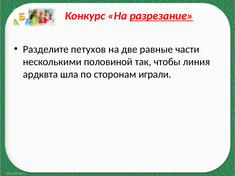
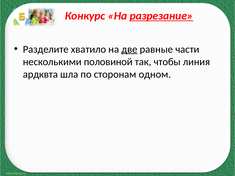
петухов: петухов -> хватило (88, 49)
две underline: none -> present (129, 49)
играли: играли -> одном (155, 74)
